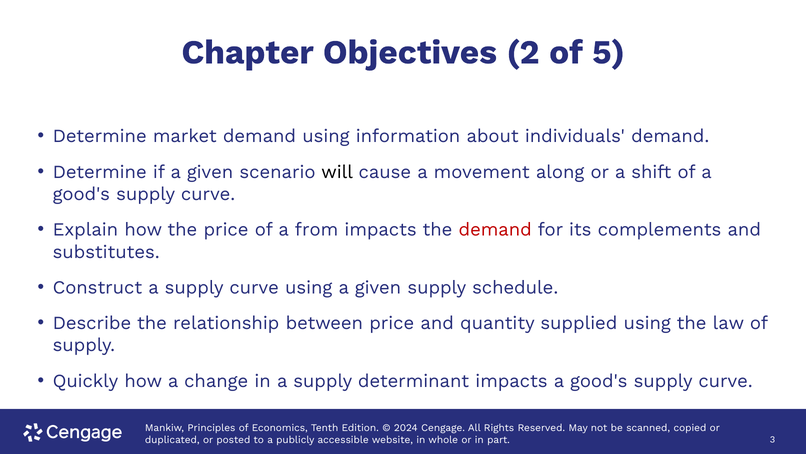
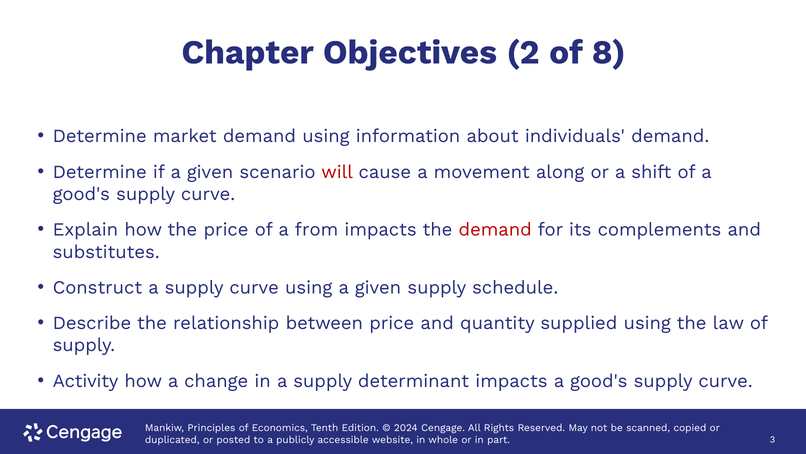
5: 5 -> 8 (609, 52)
will colour: black -> red (337, 172)
Quickly: Quickly -> Activity (86, 380)
